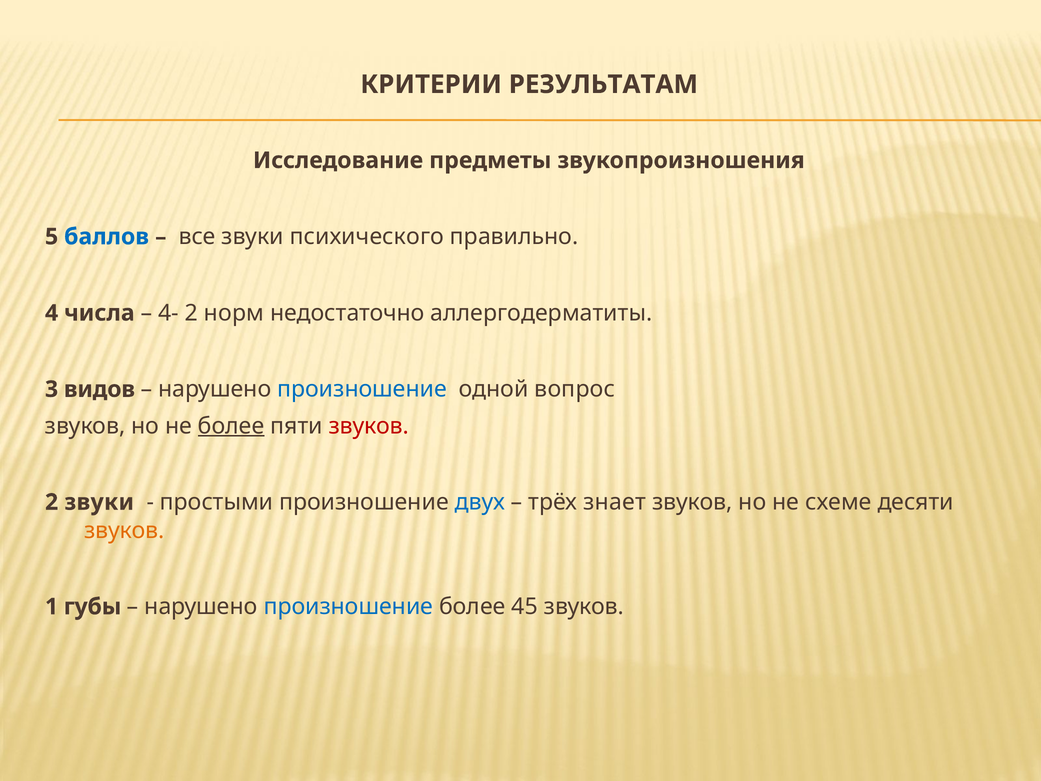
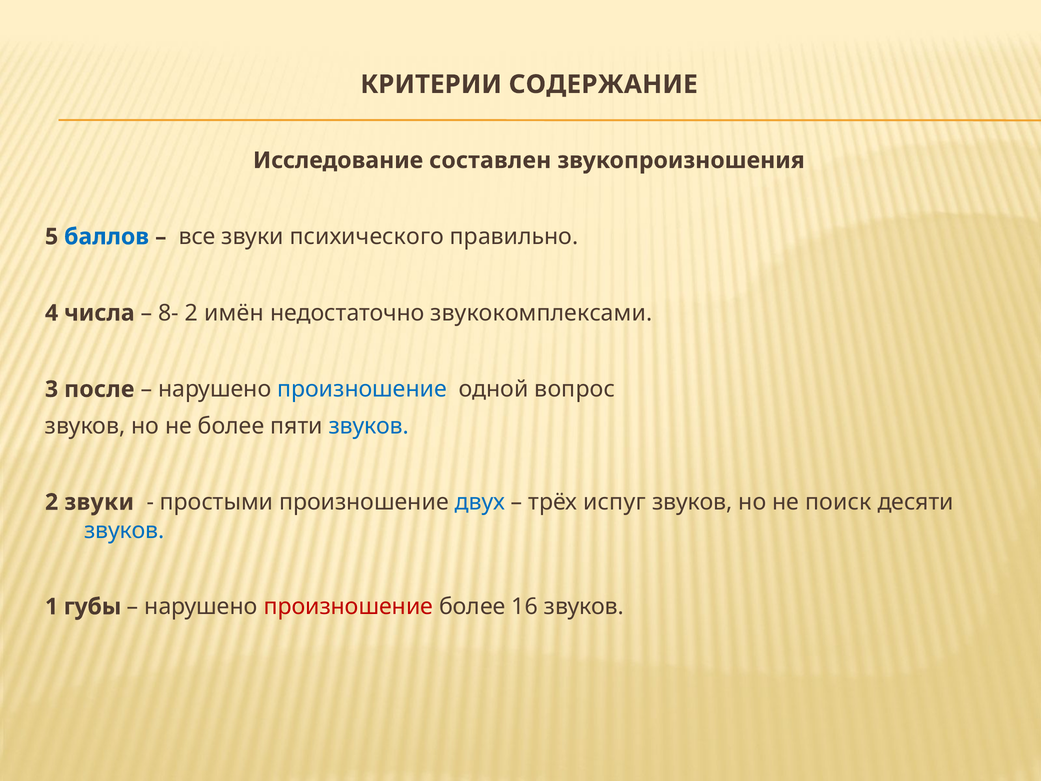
РЕЗУЛЬТАТАМ: РЕЗУЛЬТАТАМ -> СОДЕРЖАНИЕ (603, 84)
предметы: предметы -> составлен (490, 160)
4-: 4- -> 8- (168, 313)
норм: норм -> имён (234, 313)
аллергодерматиты: аллергодерматиты -> звукокомплексами (541, 313)
видов: видов -> после (99, 389)
более underline: present -> none (231, 426)
звуков colour: red -> blue (369, 426)
знает: знает -> испуг (615, 502)
схеме: схеме -> поиск (838, 502)
звуков colour: orange -> blue (124, 530)
произношение colour: blue -> red (348, 607)
45: 45 -> 16 (525, 607)
